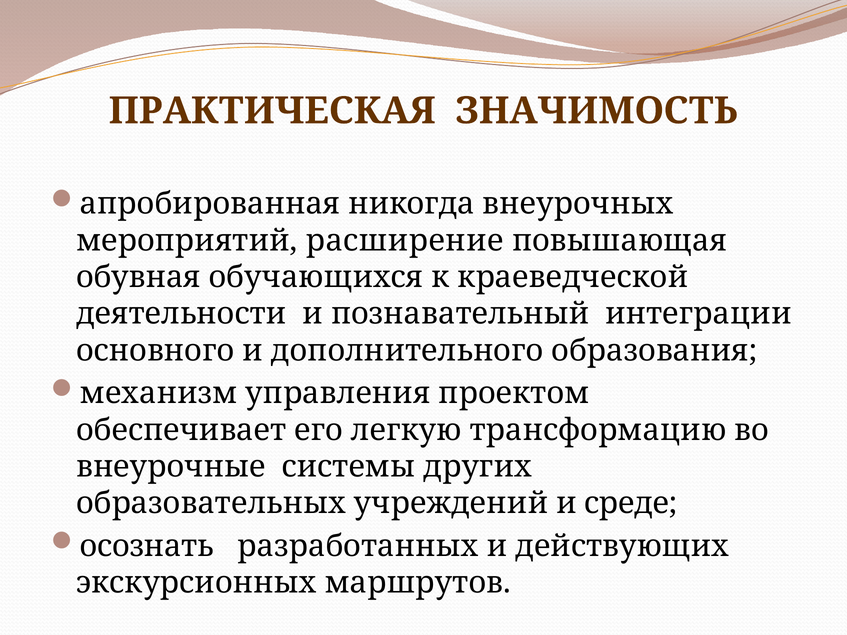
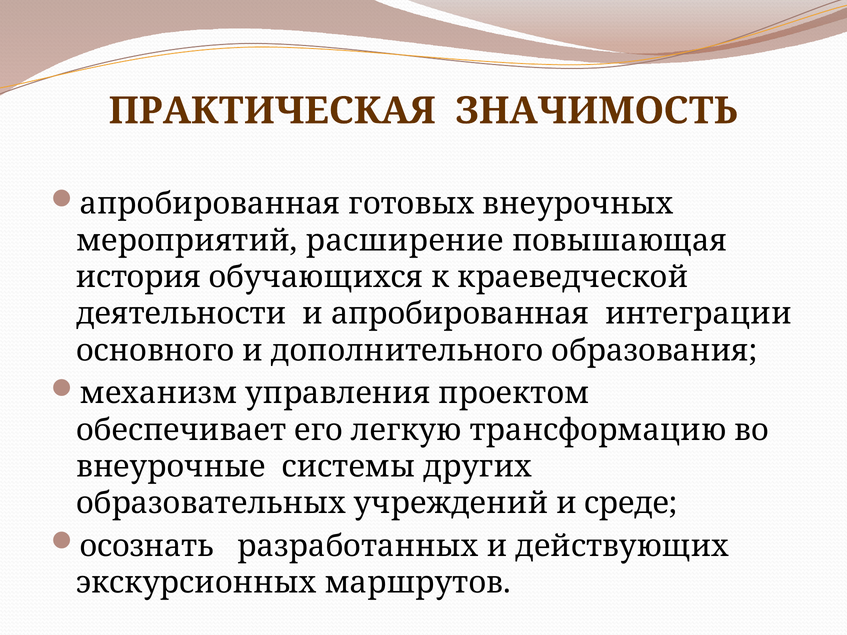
никогда: никогда -> готовых (411, 204)
обувная: обувная -> история (139, 277)
и познавательный: познавательный -> апробированная (460, 314)
